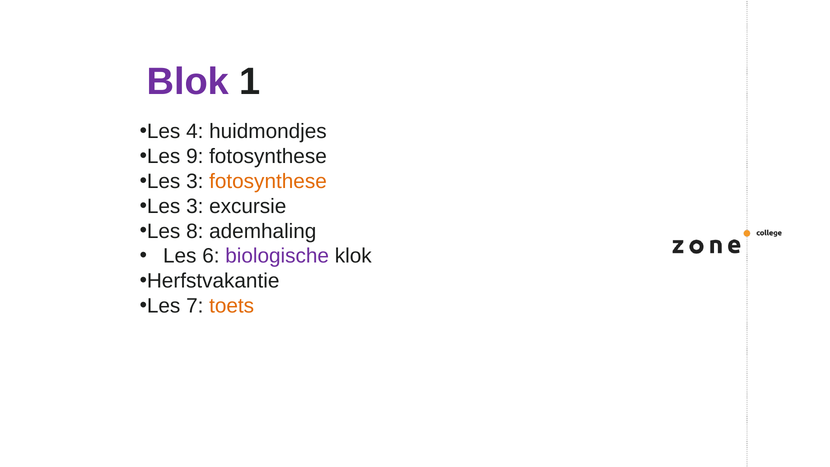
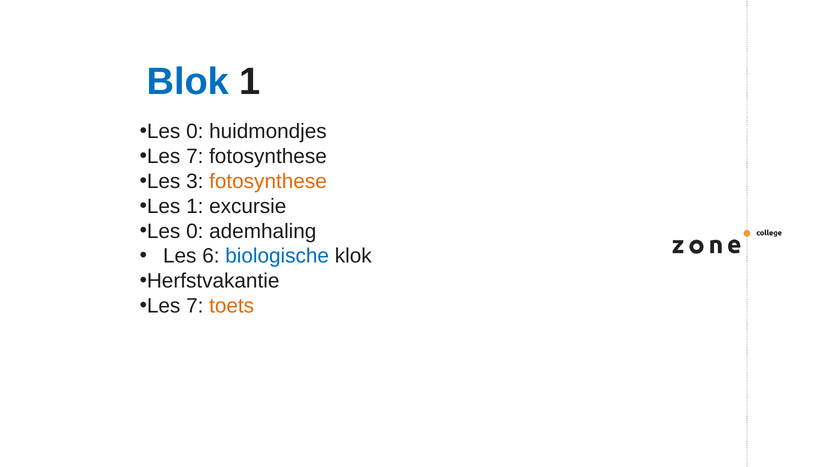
Blok colour: purple -> blue (188, 82)
4: 4 -> 0 (195, 132)
9: 9 -> 7 (195, 156)
3: 3 -> 1 (195, 206)
8: 8 -> 0 (195, 231)
biologische colour: purple -> blue (277, 256)
